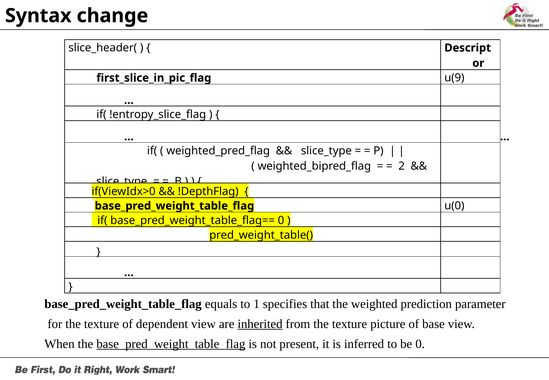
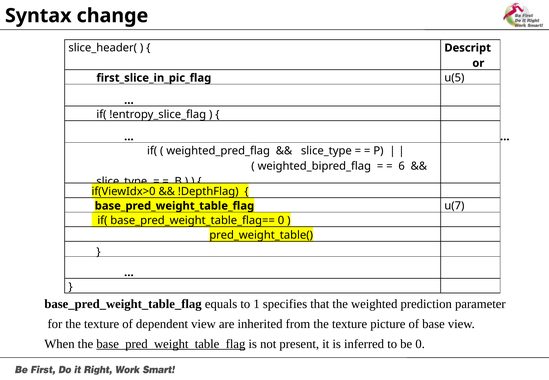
u(9: u(9 -> u(5 (454, 78)
2: 2 -> 6 (402, 166)
u(0: u(0 -> u(7 (454, 206)
inherited underline: present -> none (260, 324)
